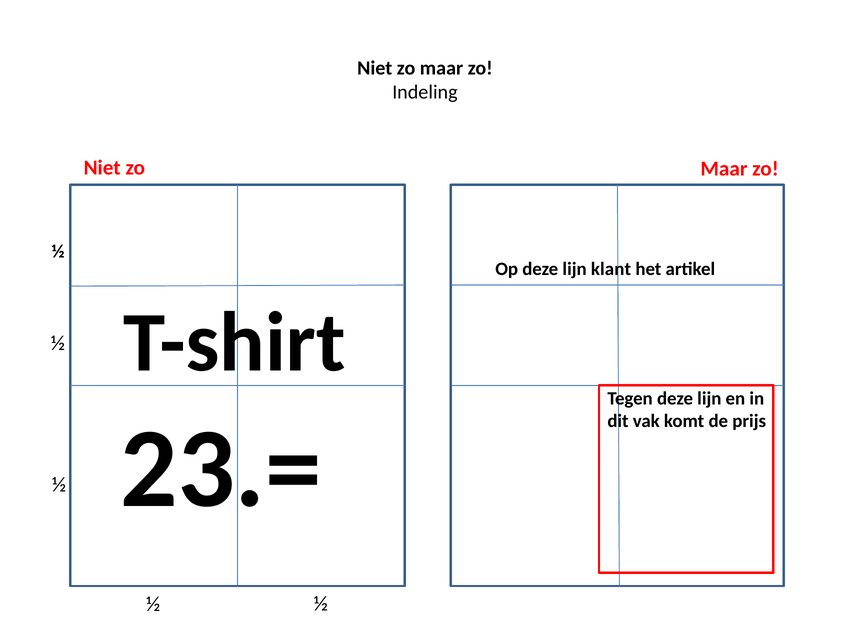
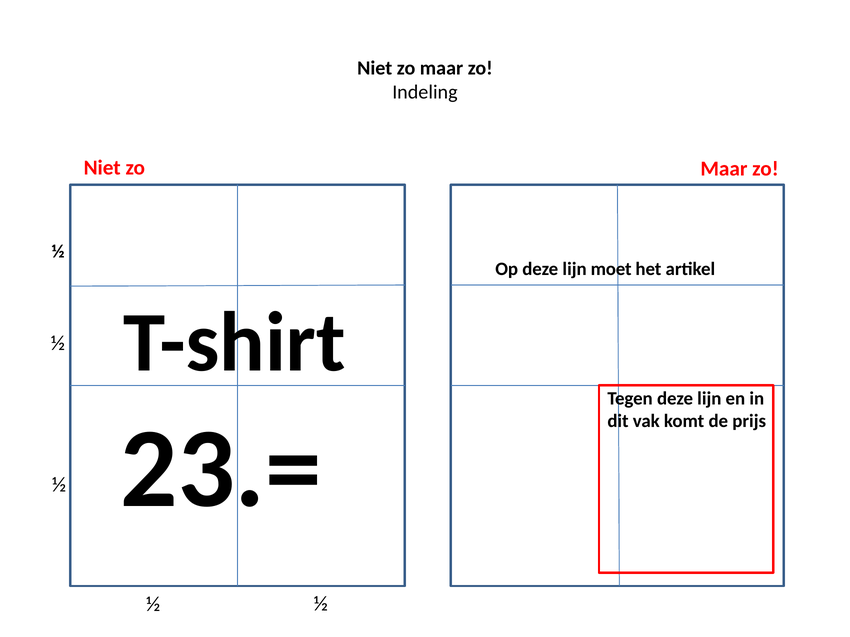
klant: klant -> moet (611, 269)
